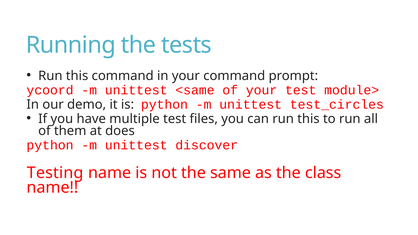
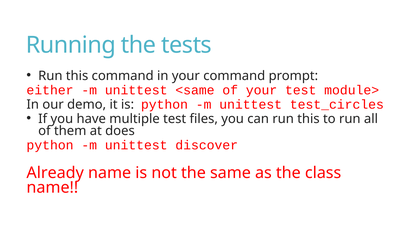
ycoord: ycoord -> either (50, 90)
Testing: Testing -> Already (55, 173)
